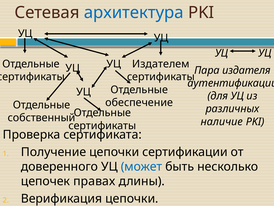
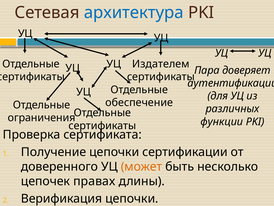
издателя: издателя -> доверяет (246, 70)
собственный: собственный -> ограничения (42, 118)
наличие: наличие -> функции (222, 121)
может colour: blue -> orange (142, 166)
